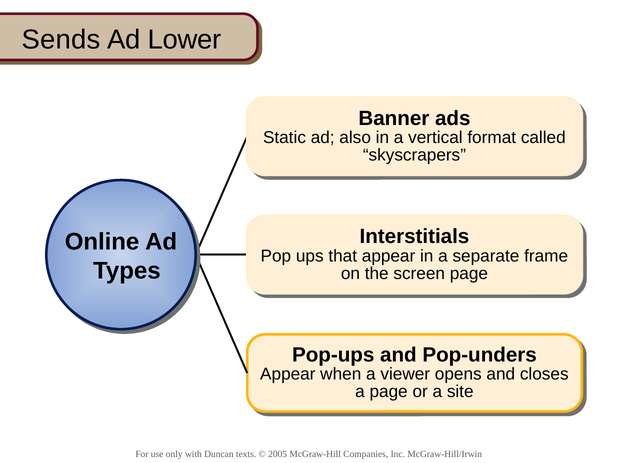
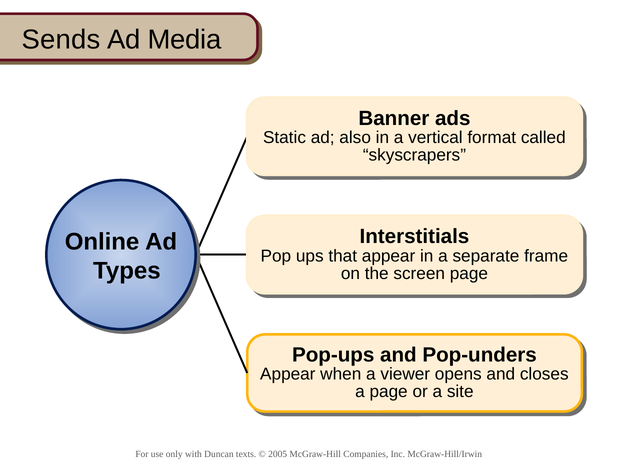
Lower: Lower -> Media (185, 40)
